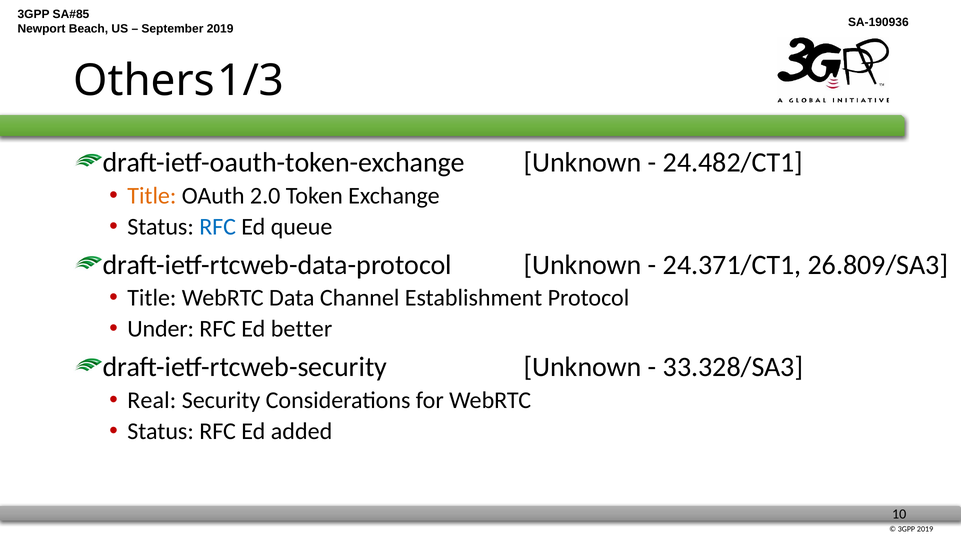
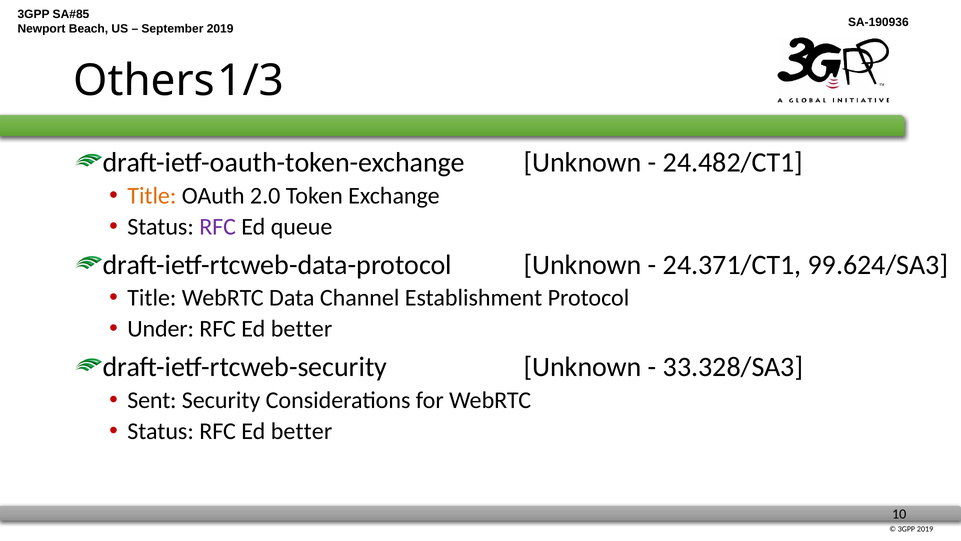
RFC colour: blue -> purple (218, 227)
26.809/SA3: 26.809/SA3 -> 99.624/SA3 (878, 265)
Real: Real -> Sent (152, 400)
Status RFC Ed added: added -> better (302, 431)
